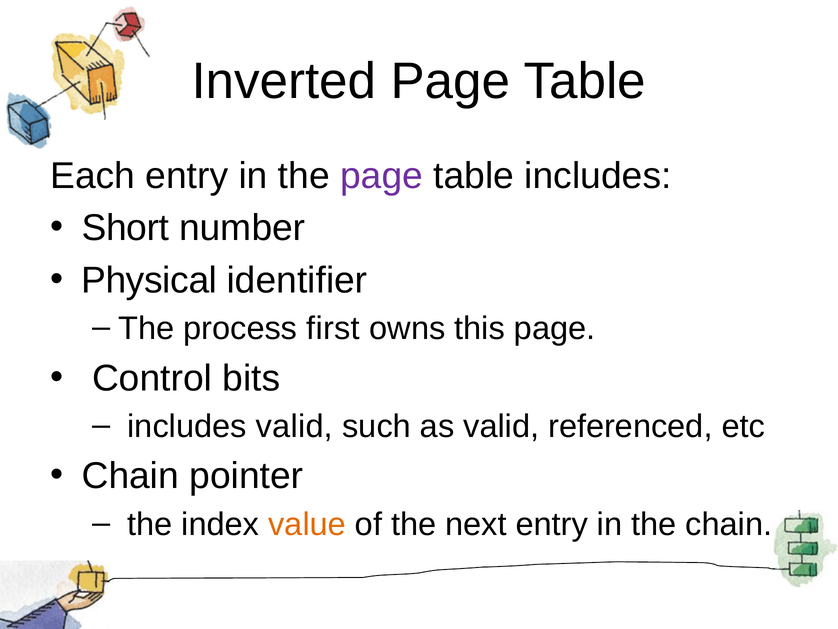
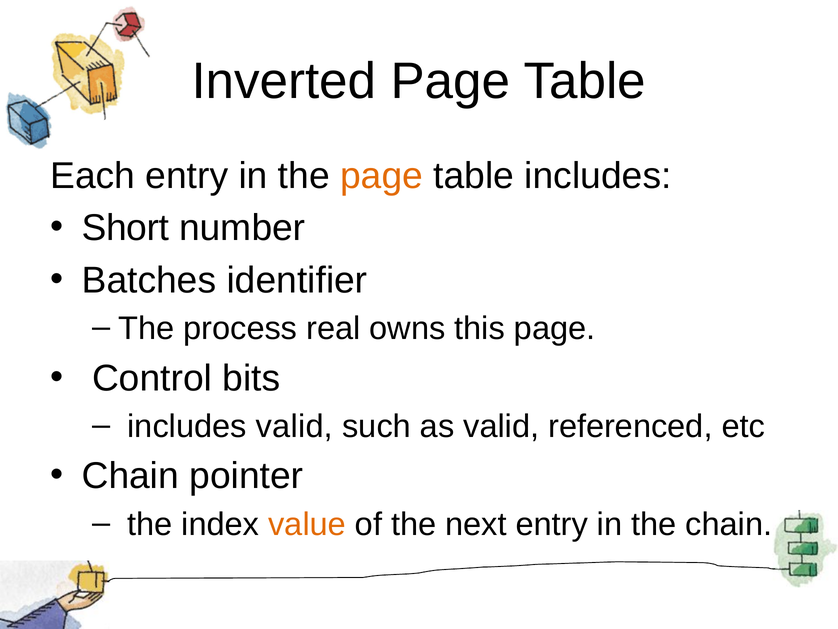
page colour: purple -> orange (382, 176)
Physical: Physical -> Batches (149, 280)
first: first -> real (333, 328)
